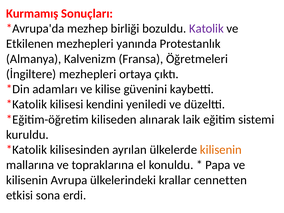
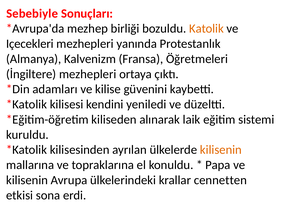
Kurmamış: Kurmamış -> Sebebiyle (32, 13)
Katolik colour: purple -> orange (206, 29)
Etkilenen: Etkilenen -> Içecekleri (30, 44)
